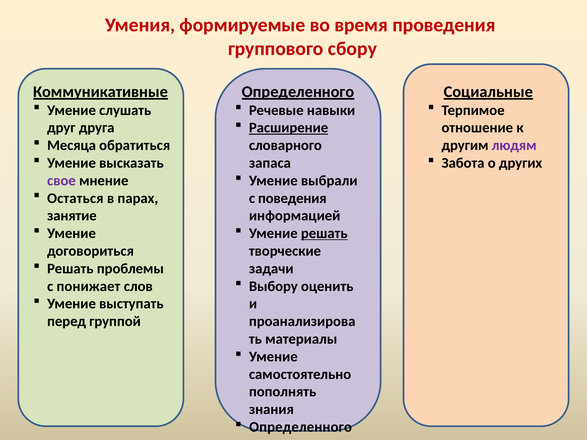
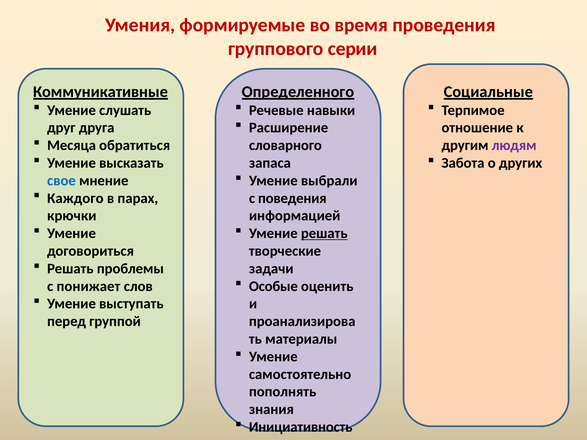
сбору: сбору -> серии (352, 49)
Расширение underline: present -> none (289, 128)
свое colour: purple -> blue (61, 181)
Остаться: Остаться -> Каждого (75, 198)
занятие: занятие -> крючки (72, 216)
Выбору: Выбору -> Особые (273, 286)
Определенного: Определенного -> Инициативность (301, 427)
